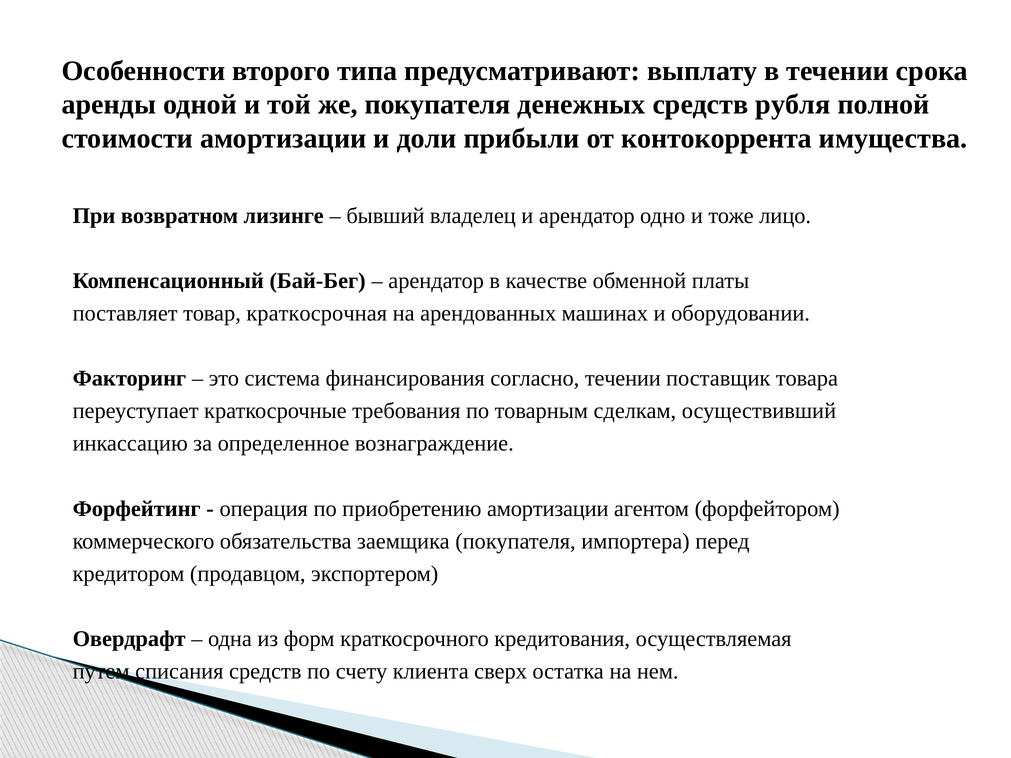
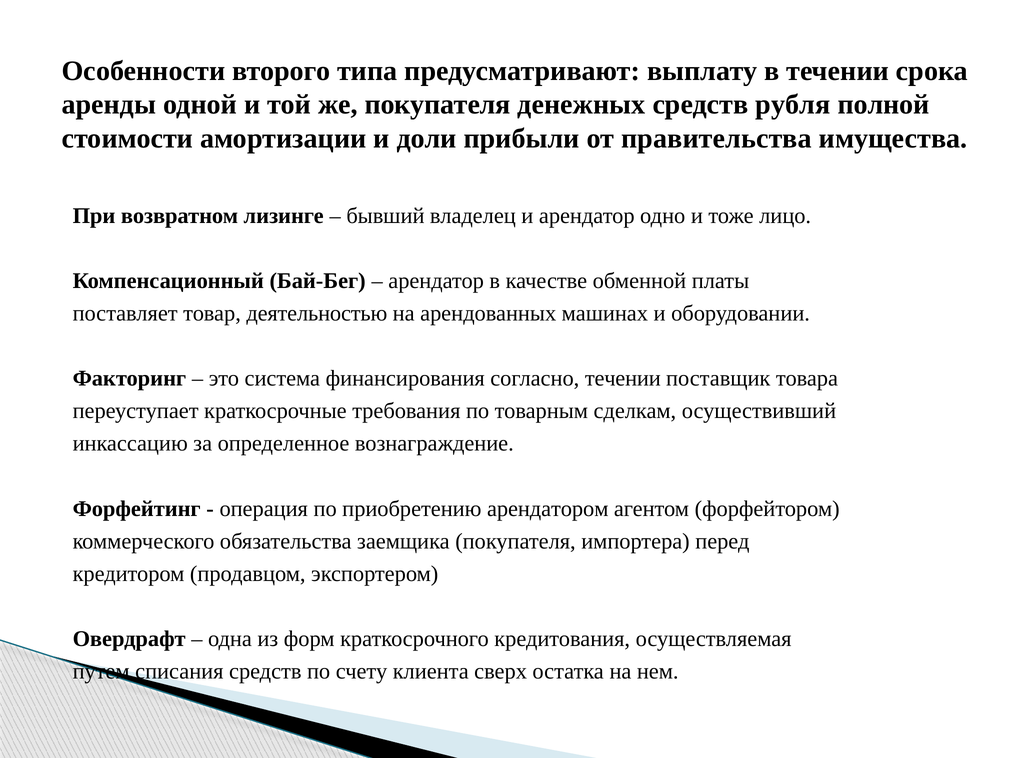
контокоррента: контокоррента -> правительства (716, 138)
краткосрочная: краткосрочная -> деятельностью (317, 313)
приобретению амортизации: амортизации -> арендатором (548, 509)
